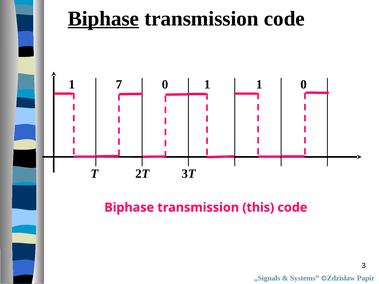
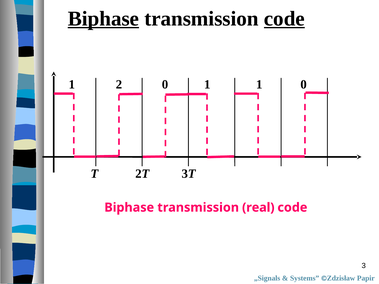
code underline: none -> present (284, 19)
7: 7 -> 2 (119, 84)
this: this -> real (258, 208)
